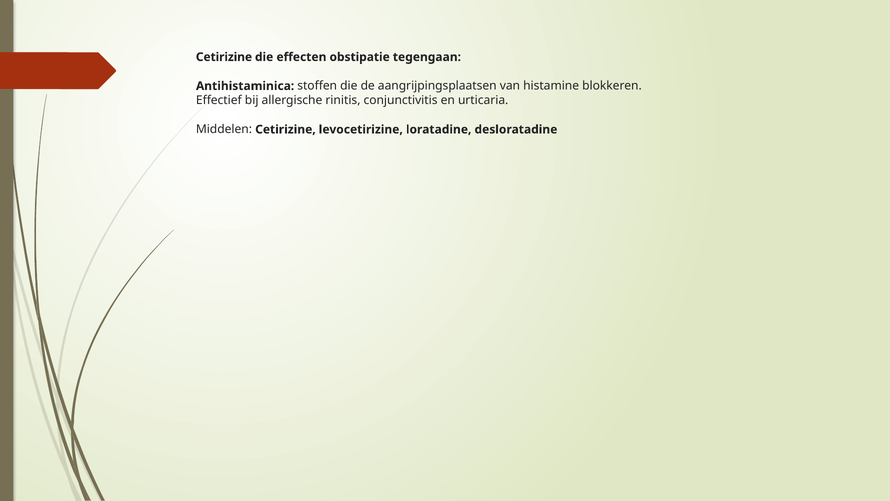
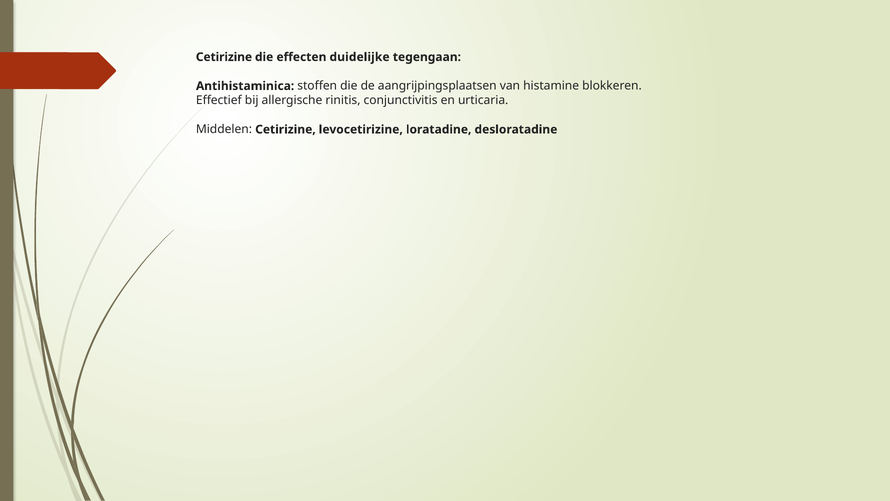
obstipatie: obstipatie -> duidelijke (360, 57)
